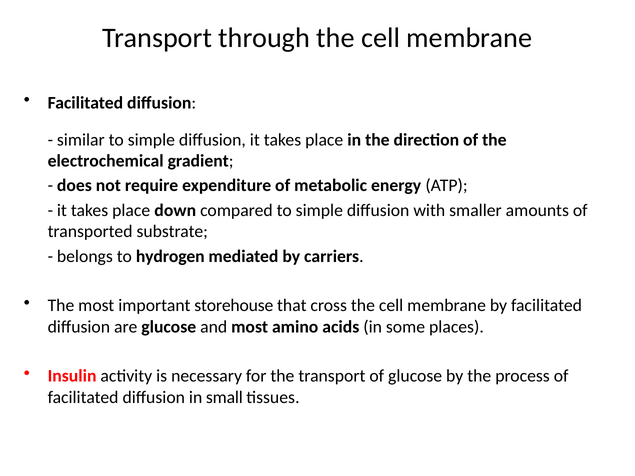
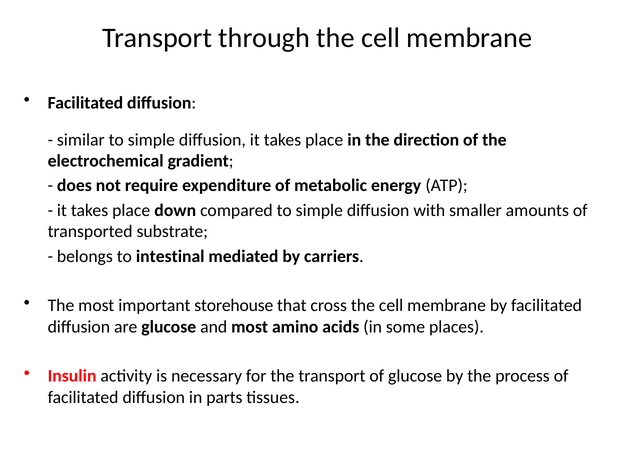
hydrogen: hydrogen -> intestinal (170, 256)
small: small -> parts (224, 397)
